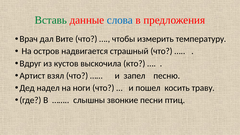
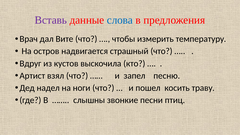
Вставь colour: green -> purple (51, 20)
